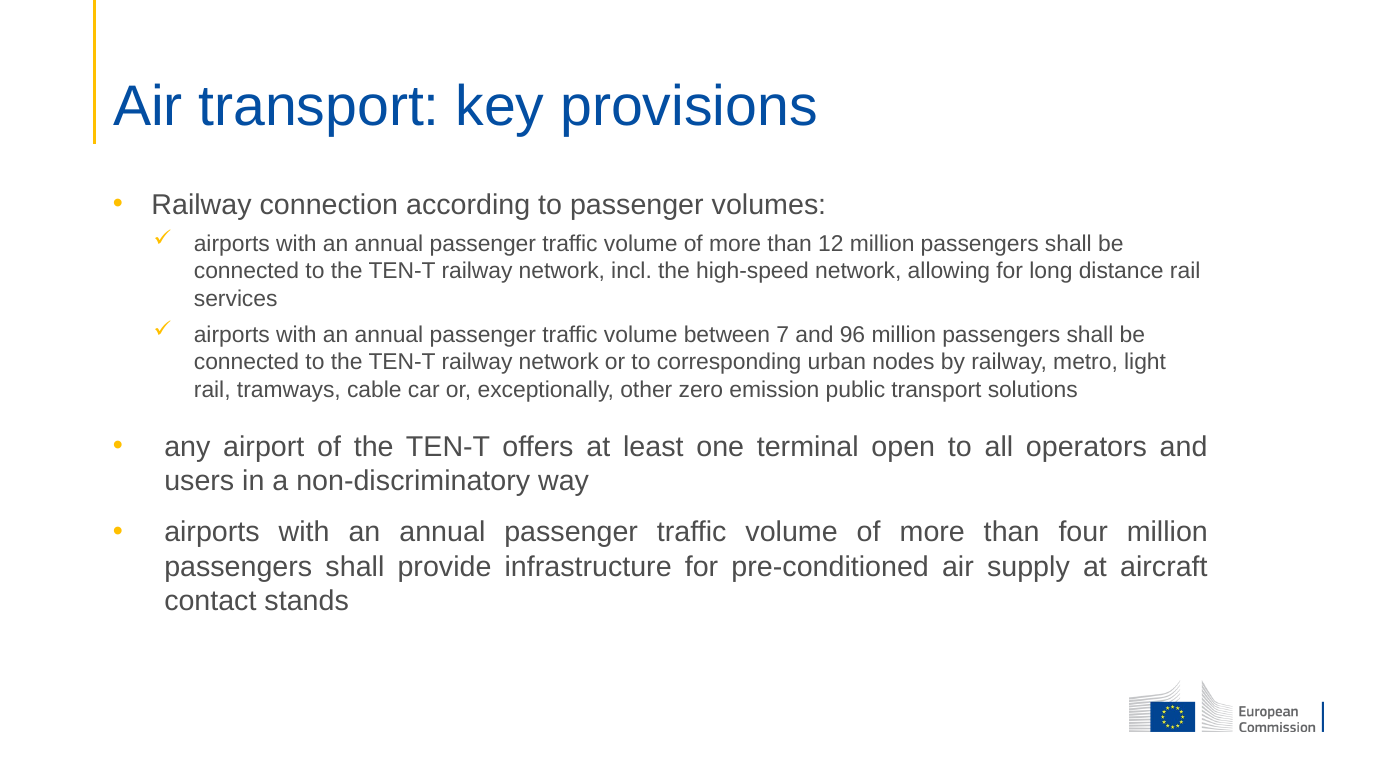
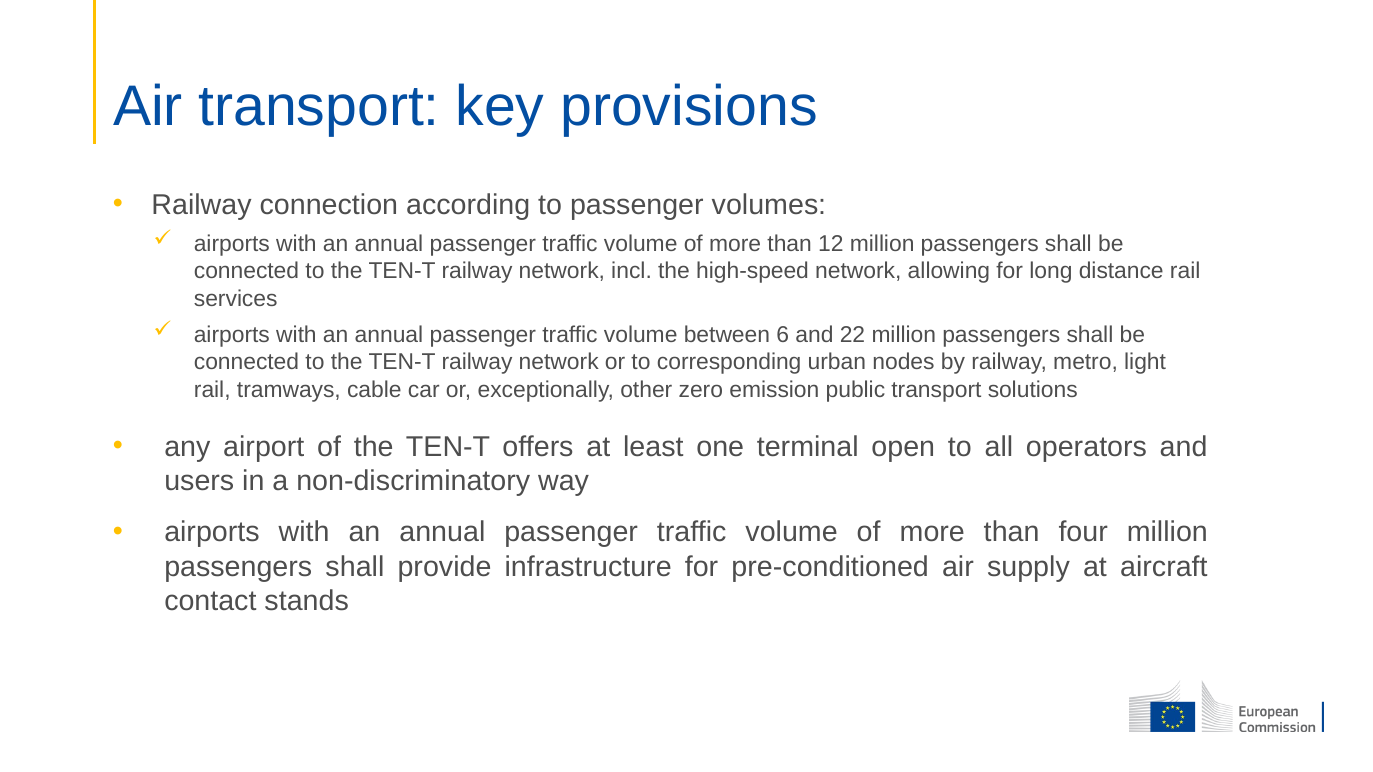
7: 7 -> 6 (783, 335)
96: 96 -> 22 (853, 335)
